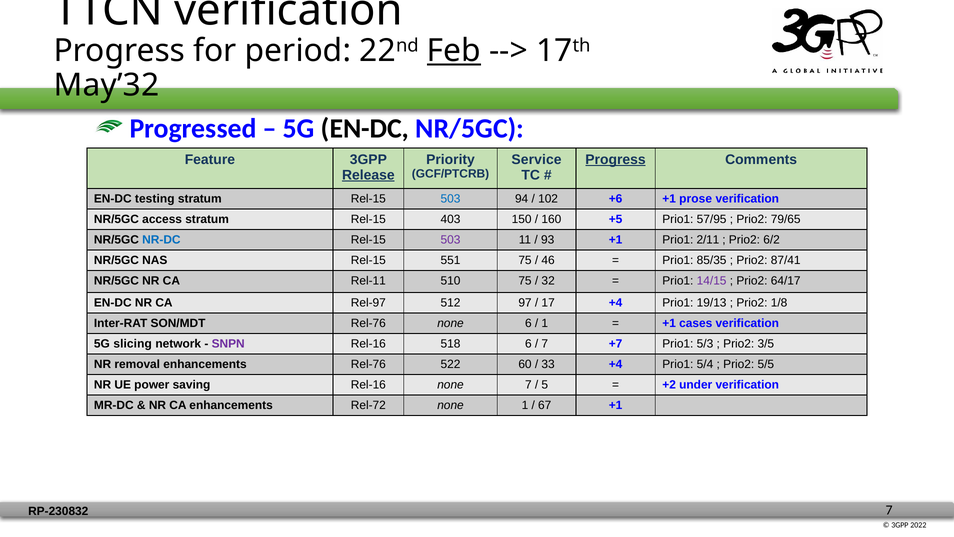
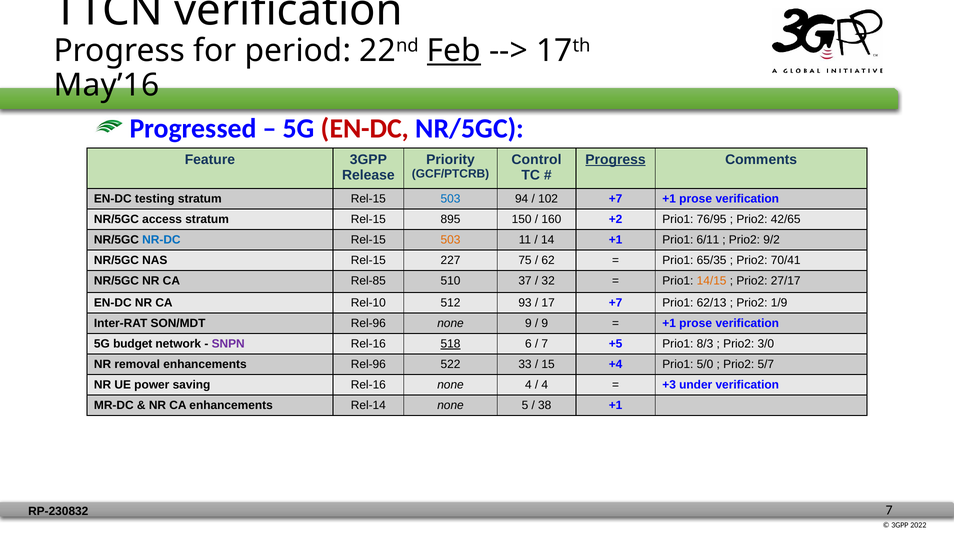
May’32: May’32 -> May’16 (107, 85)
EN-DC colour: black -> red (365, 128)
Service: Service -> Control (537, 159)
Release underline: present -> none (368, 175)
102 +6: +6 -> +7 (616, 199)
403: 403 -> 895 (451, 219)
+5: +5 -> +2 (616, 219)
57/95: 57/95 -> 76/95 (712, 219)
79/65: 79/65 -> 42/65 (786, 219)
503 colour: purple -> orange (451, 240)
93: 93 -> 14 (548, 240)
2/11: 2/11 -> 6/11 (708, 240)
6/2: 6/2 -> 9/2 (772, 240)
551: 551 -> 227 (451, 260)
46: 46 -> 62 (548, 260)
85/35: 85/35 -> 65/35 (712, 260)
87/41: 87/41 -> 70/41 (786, 260)
Rel-11: Rel-11 -> Rel-85 (368, 281)
510 75: 75 -> 37 (525, 281)
14/15 colour: purple -> orange (712, 281)
64/17: 64/17 -> 27/17 (786, 281)
Rel-97: Rel-97 -> Rel-10 (368, 303)
97: 97 -> 93 (525, 303)
17 +4: +4 -> +7 (616, 303)
19/13: 19/13 -> 62/13 (712, 303)
1/8: 1/8 -> 1/9 (779, 303)
SON/MDT Rel-76: Rel-76 -> Rel-96 (368, 323)
none 6: 6 -> 9 (528, 323)
1: 1 -> 9 (545, 323)
cases: cases -> prose (696, 323)
slicing: slicing -> budget (133, 344)
518 underline: none -> present (451, 344)
+7: +7 -> +5 (616, 344)
5/3: 5/3 -> 8/3 (705, 344)
3/5: 3/5 -> 3/0 (766, 344)
enhancements Rel-76: Rel-76 -> Rel-96 (368, 364)
60: 60 -> 33 (525, 364)
33: 33 -> 15 (548, 364)
5/4: 5/4 -> 5/0 (705, 364)
5/5: 5/5 -> 5/7 (766, 364)
none 7: 7 -> 4 (528, 385)
5: 5 -> 4 (545, 385)
+2: +2 -> +3 (669, 385)
Rel-72: Rel-72 -> Rel-14 (368, 405)
none 1: 1 -> 5 (525, 405)
67: 67 -> 38 (545, 405)
